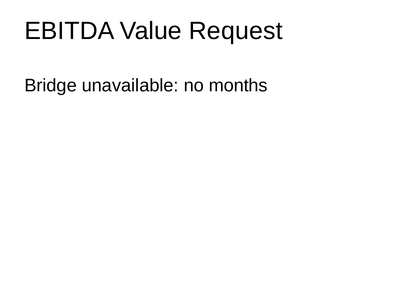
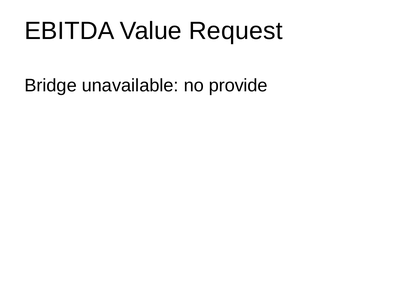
months: months -> provide (238, 86)
